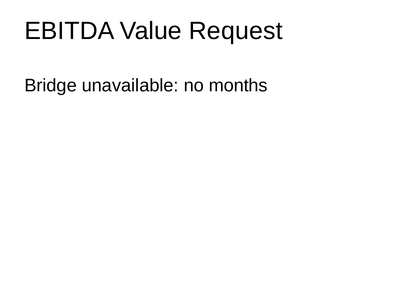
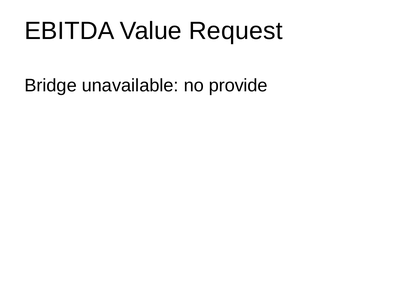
months: months -> provide (238, 86)
